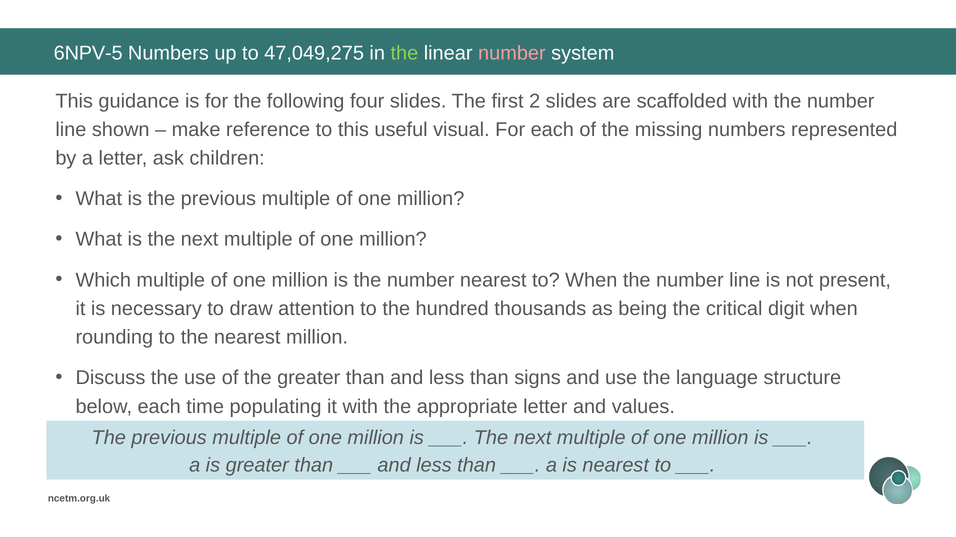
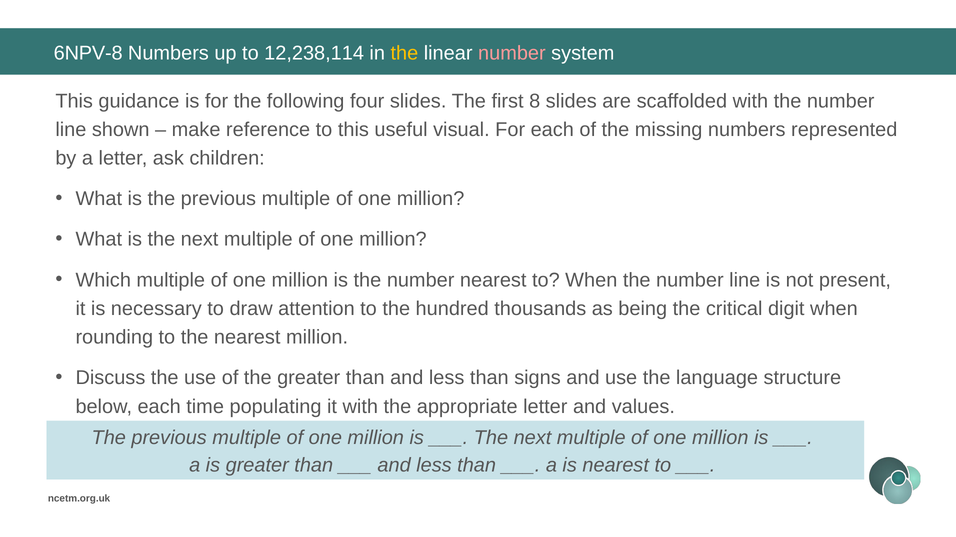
6NPV-5: 6NPV-5 -> 6NPV-8 (88, 53)
47,049,275: 47,049,275 -> 12,238,114 (314, 53)
the colour: light green -> yellow (404, 53)
2: 2 -> 8 (535, 101)
